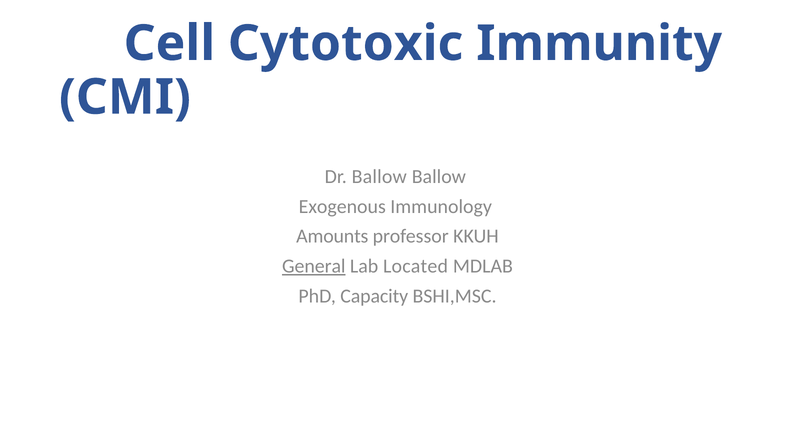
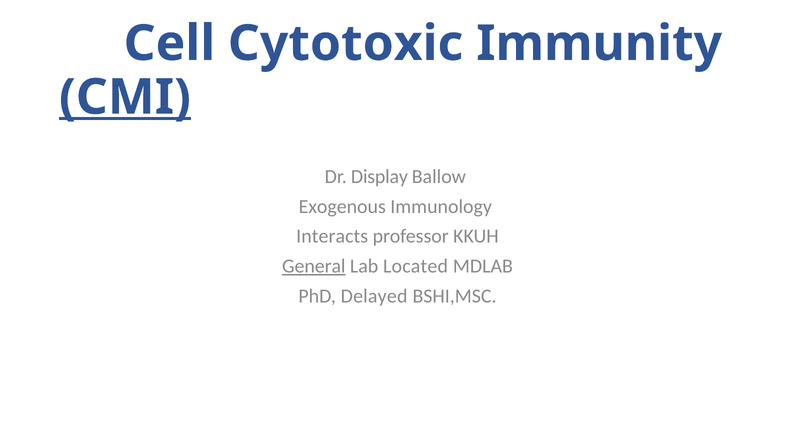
CMI underline: none -> present (125, 97)
Dr Ballow: Ballow -> Display (379, 177)
Amounts: Amounts -> Interacts (332, 236)
Capacity: Capacity -> Delayed (374, 296)
